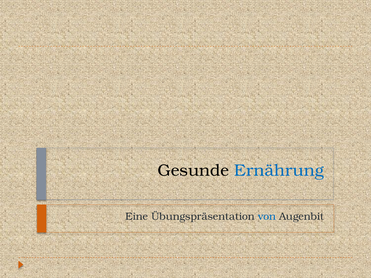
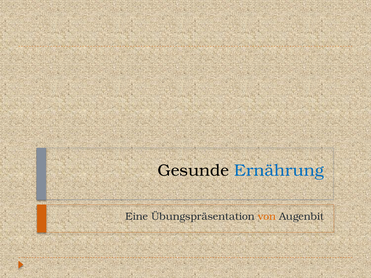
von colour: blue -> orange (267, 217)
